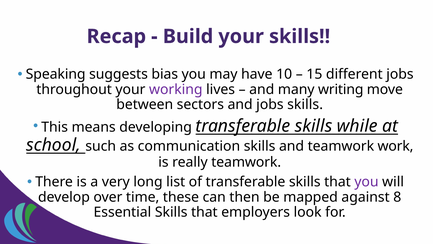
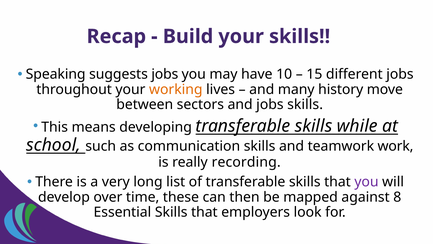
suggests bias: bias -> jobs (165, 74)
working colour: purple -> orange (176, 89)
writing: writing -> history (341, 89)
really teamwork: teamwork -> recording (246, 162)
